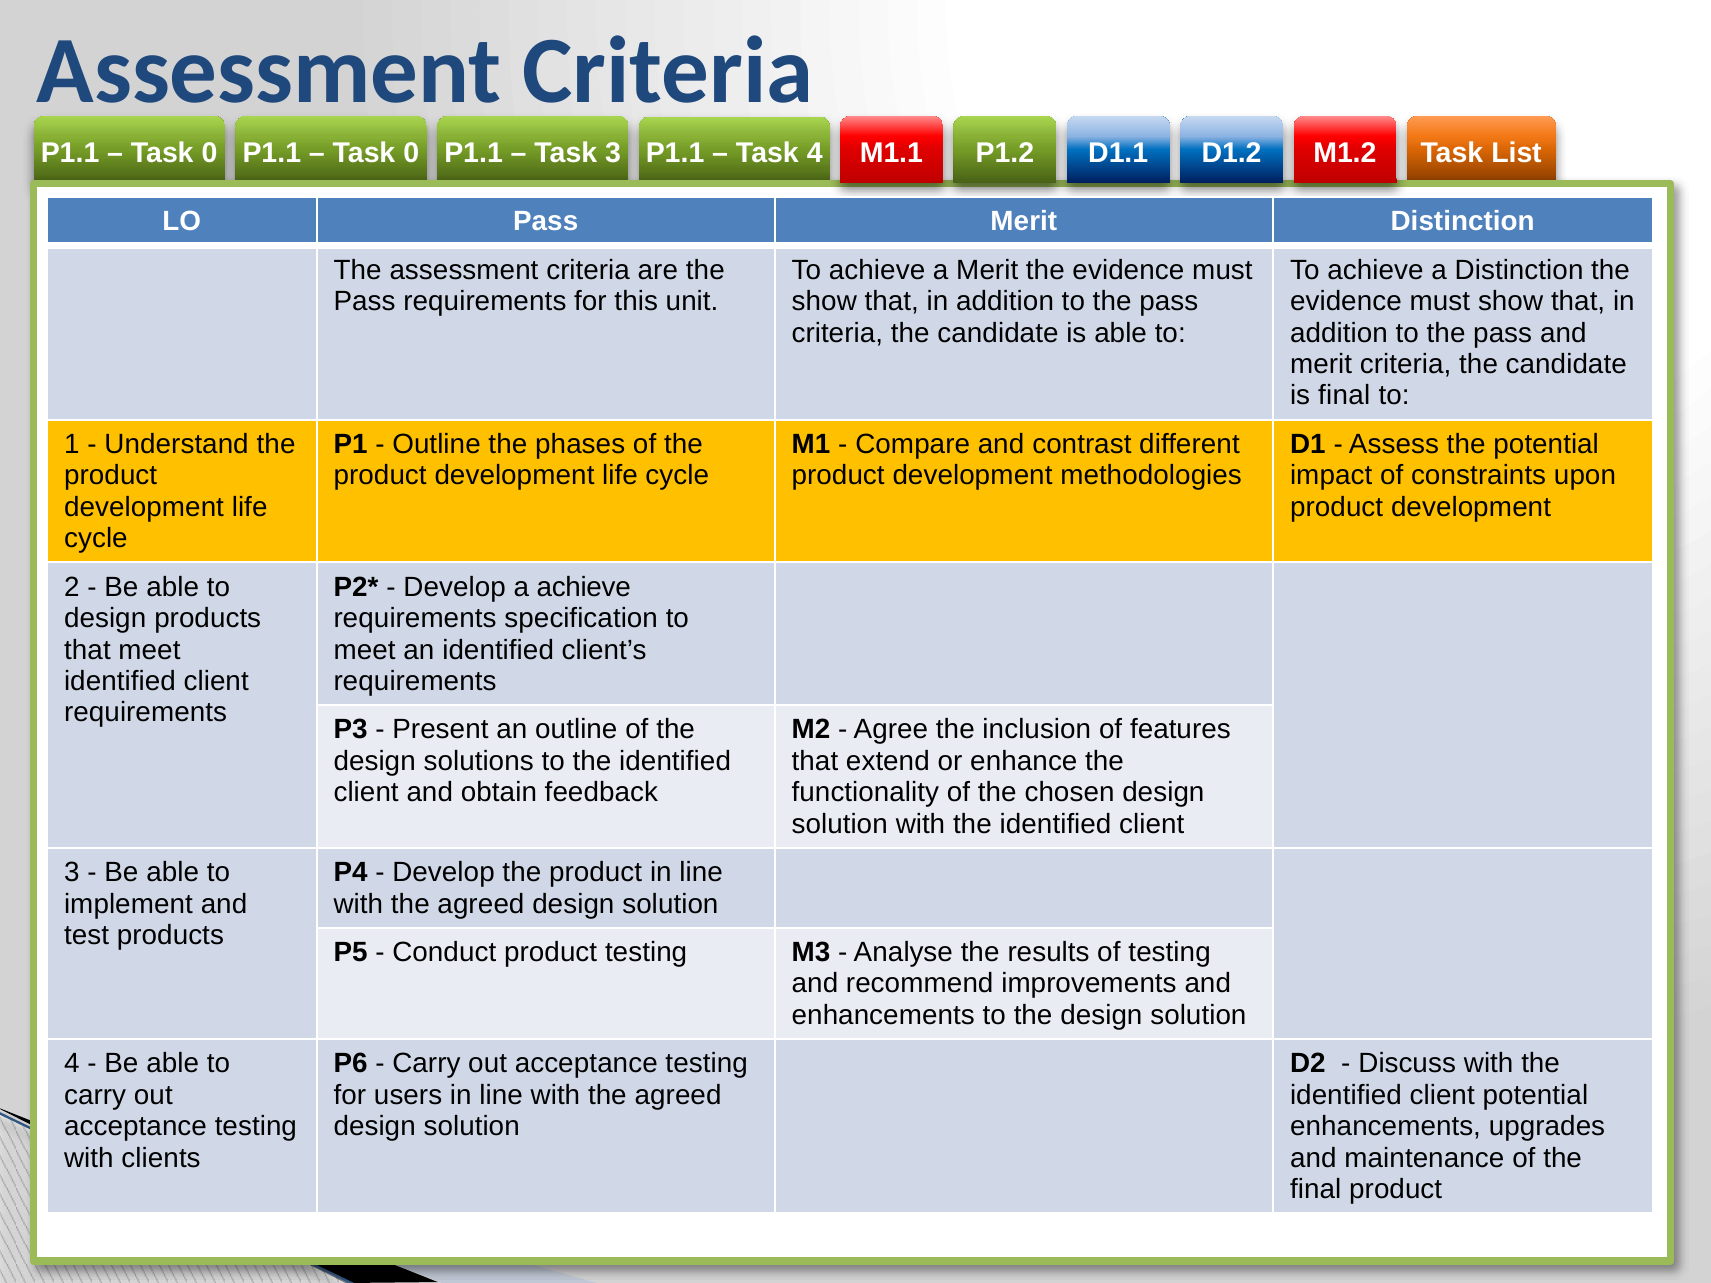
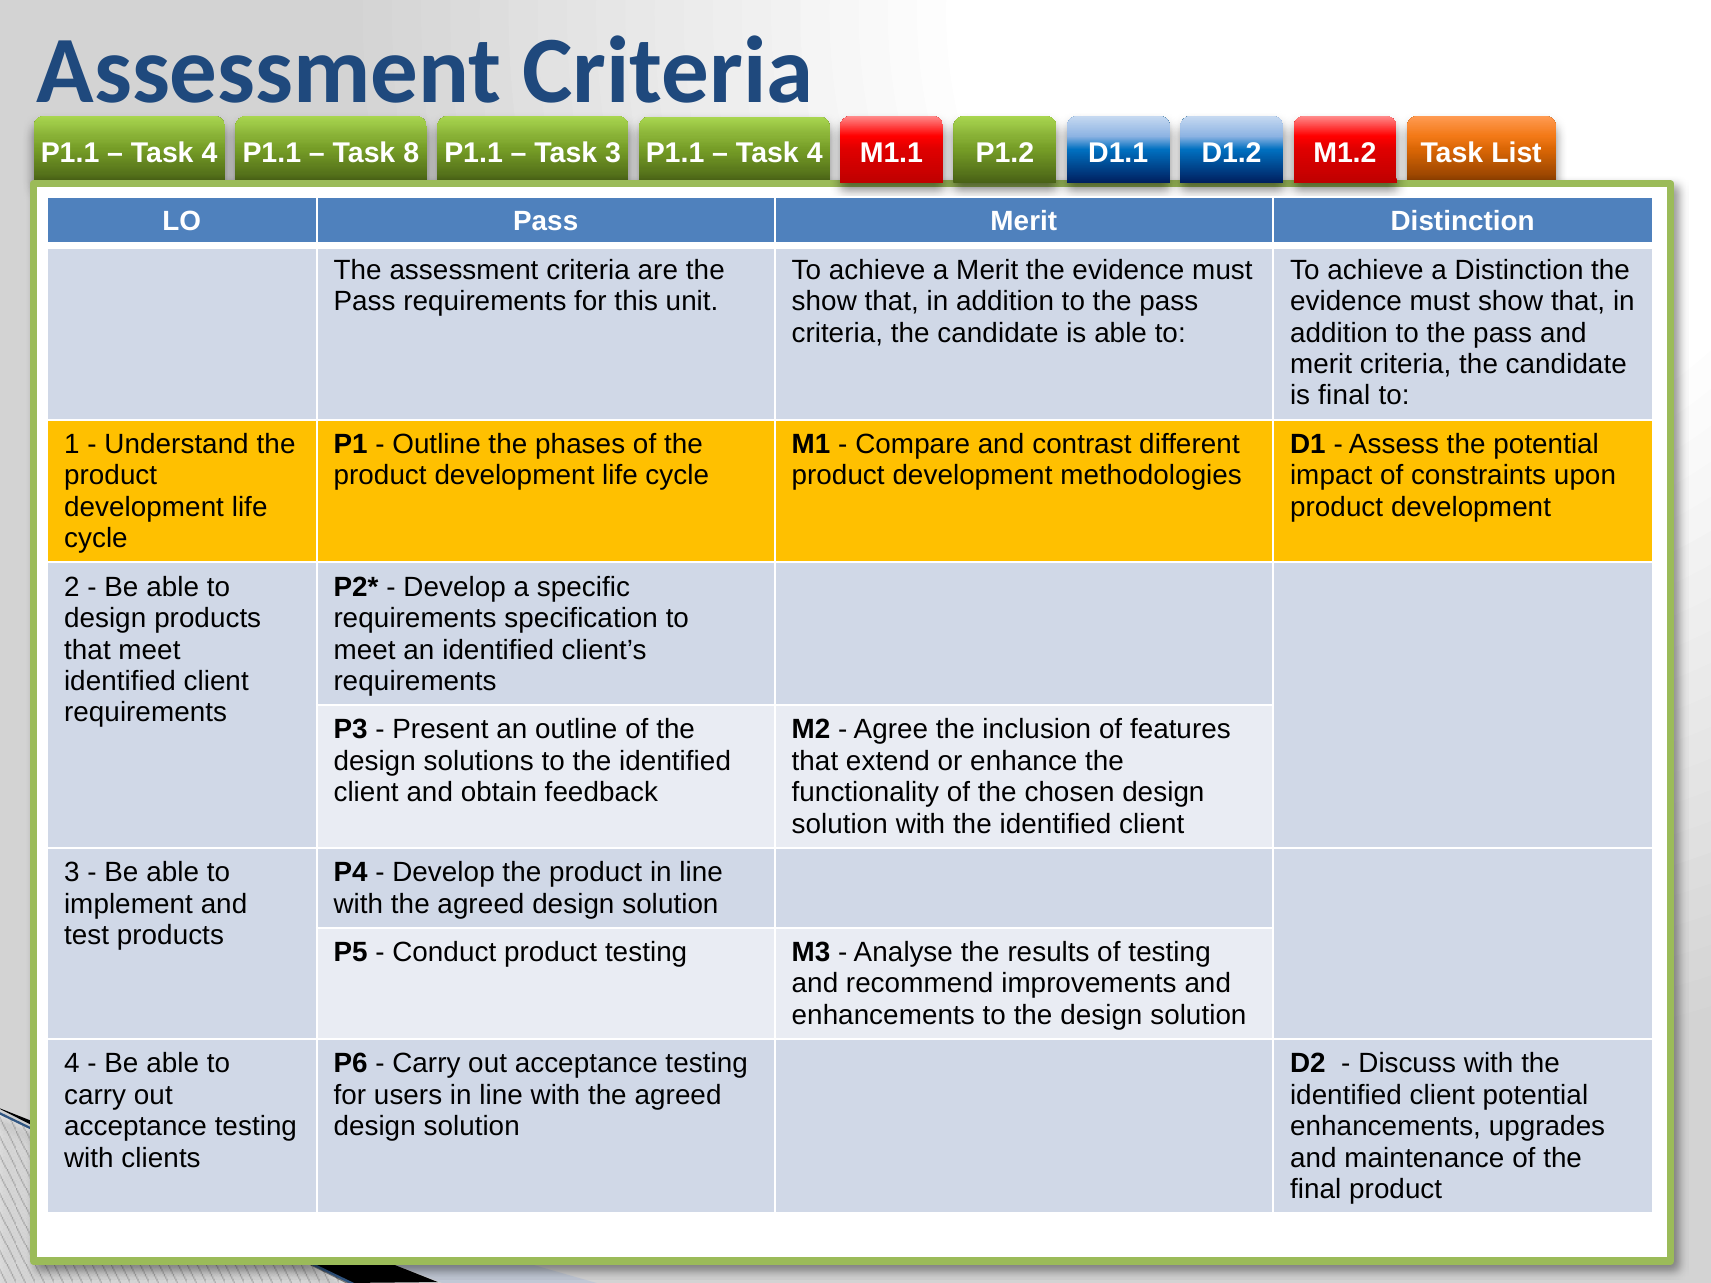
0: 0 -> 4 (210, 153)
0: 0 -> 8 (411, 153)
a achieve: achieve -> specific (583, 587)
